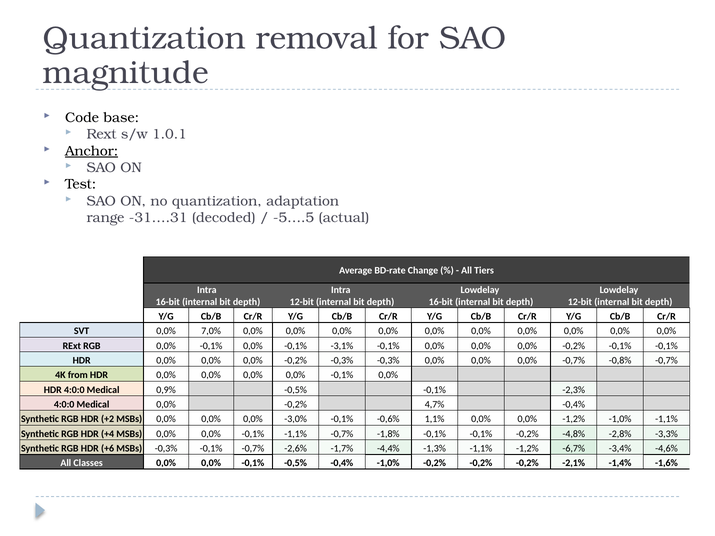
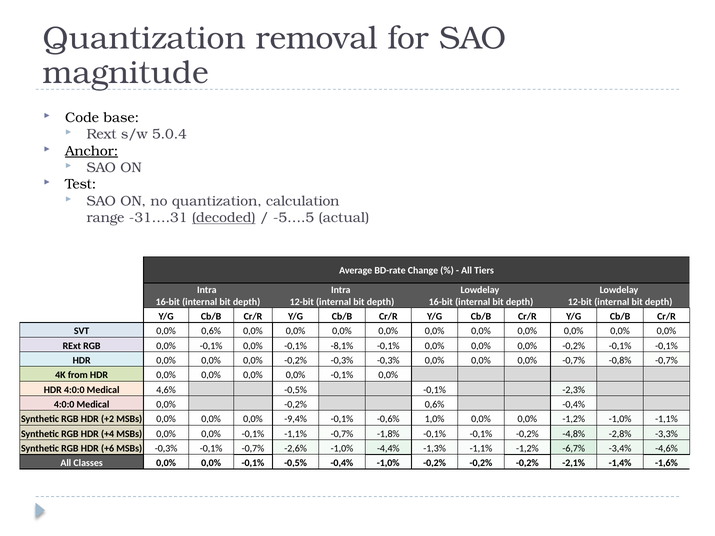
1.0.1: 1.0.1 -> 5.0.4 (169, 134)
adaptation: adaptation -> calculation (303, 201)
decoded underline: none -> present (224, 218)
0,0% 7,0%: 7,0% -> 0,6% (211, 331)
-3,1%: -3,1% -> -8,1% (342, 346)
0,9%: 0,9% -> 4,6% (166, 390)
-0,2% 4,7%: 4,7% -> 0,6% (435, 405)
-3,0%: -3,0% -> -9,4% (296, 419)
1,1%: 1,1% -> 1,0% (435, 419)
-2,6% -1,7%: -1,7% -> -1,0% (342, 449)
